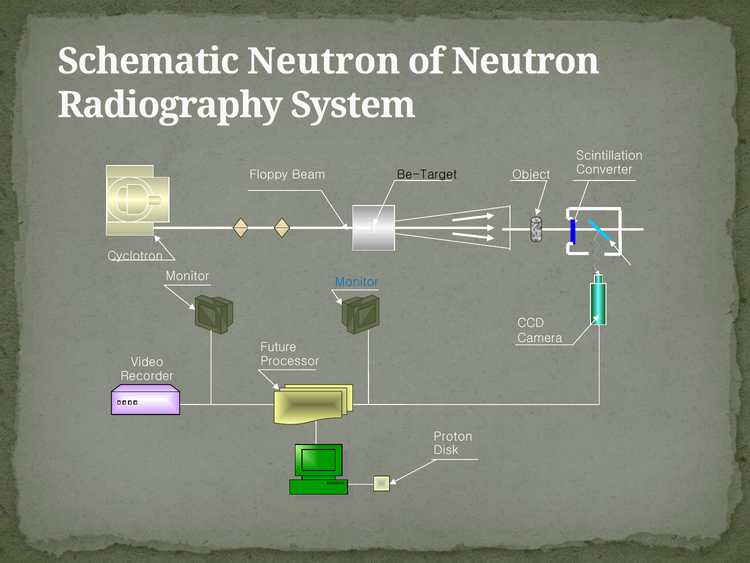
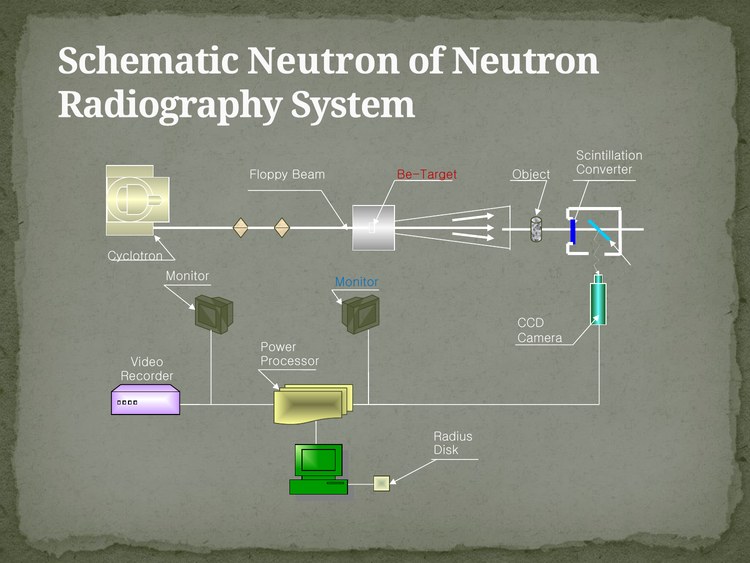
Be-Target colour: black -> red (427, 174)
Future: Future -> Power (278, 347)
Proton: Proton -> Radius (453, 436)
